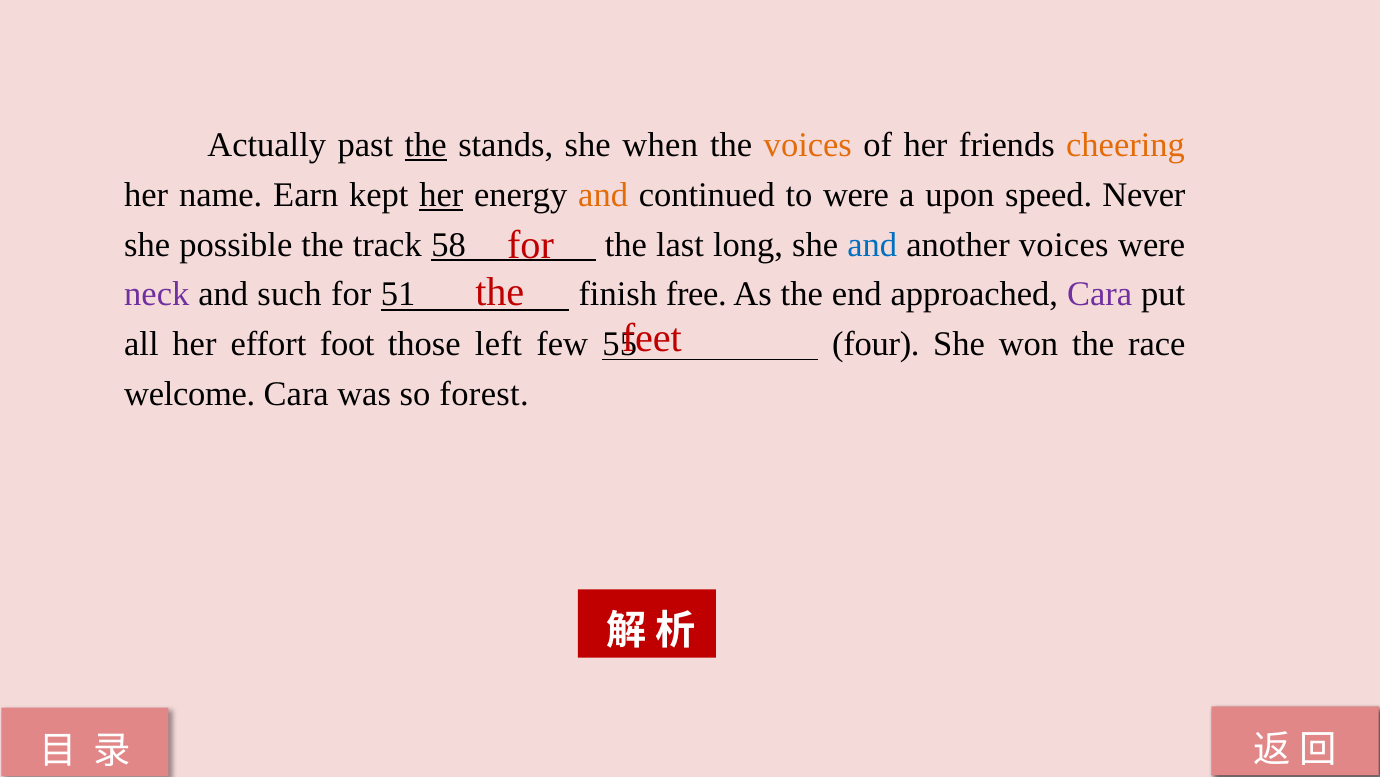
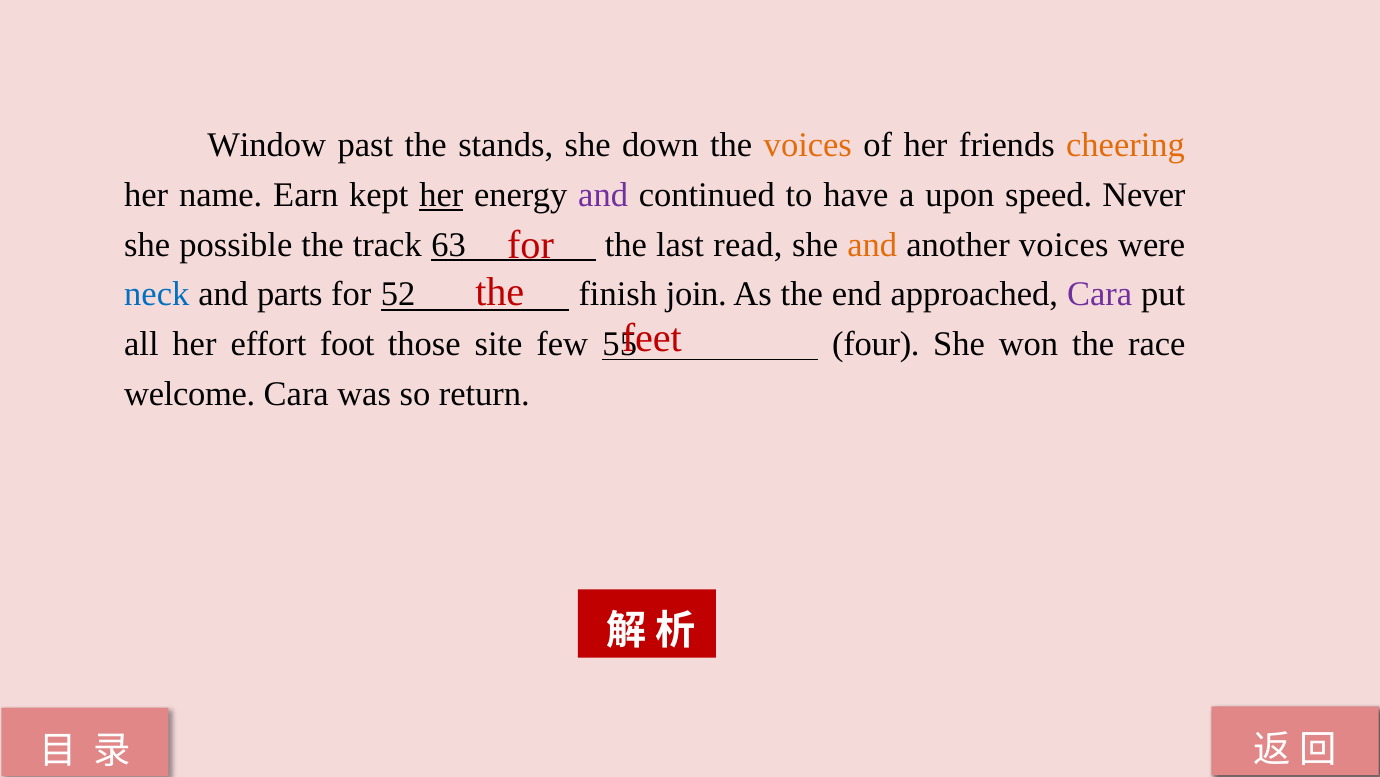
Actually: Actually -> Window (267, 145)
the underline: present -> none (426, 145)
when: when -> down (660, 145)
and colour: orange -> purple (603, 195)
to were: were -> have (856, 195)
58: 58 -> 63 (449, 245)
long: long -> read (748, 245)
and colour: blue -> orange (872, 245)
neck colour: purple -> blue (157, 294)
such: such -> parts (290, 294)
51: 51 -> 52 (398, 294)
free: free -> join (696, 294)
left: left -> site (499, 344)
forest: forest -> return (484, 394)
